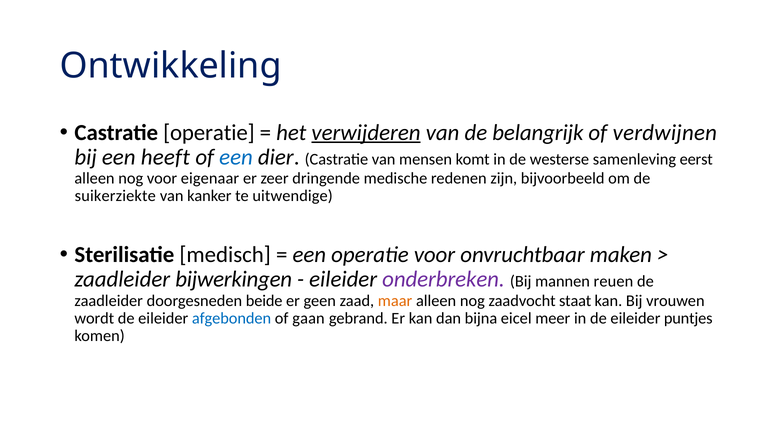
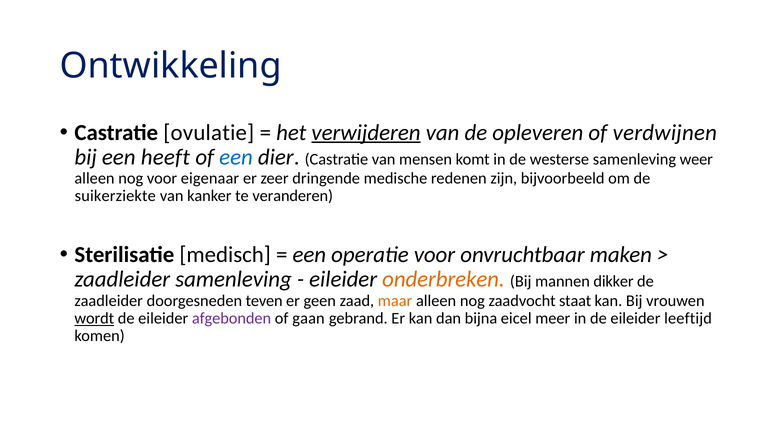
Castratie operatie: operatie -> ovulatie (209, 133)
belangrijk: belangrijk -> opleveren (538, 133)
eerst: eerst -> weer (696, 159)
uitwendige: uitwendige -> veranderen (293, 196)
zaadleider bijwerkingen: bijwerkingen -> samenleving (234, 279)
onderbreken colour: purple -> orange (443, 279)
reuen: reuen -> dikker (614, 282)
beide: beide -> teven (264, 301)
wordt underline: none -> present (94, 318)
afgebonden colour: blue -> purple (232, 318)
puntjes: puntjes -> leeftijd (688, 318)
